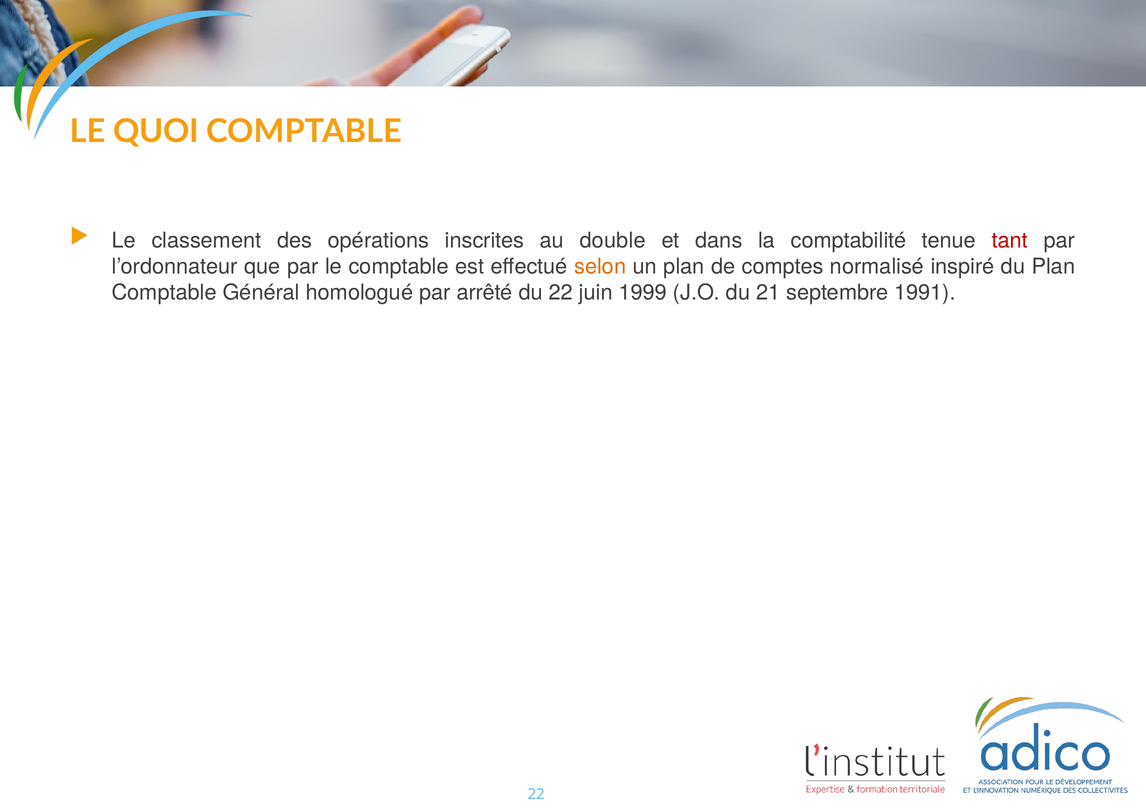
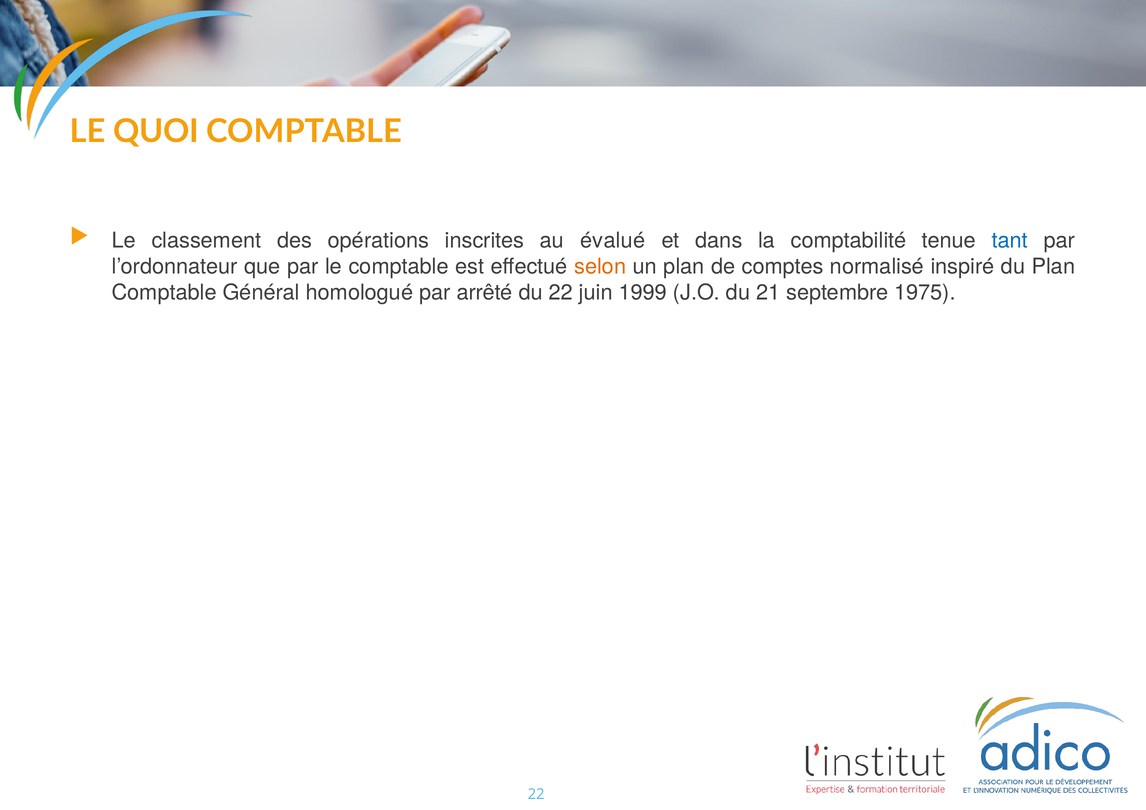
double: double -> évalué (613, 241)
tant colour: red -> blue (1010, 241)
1991: 1991 -> 1975 (925, 293)
